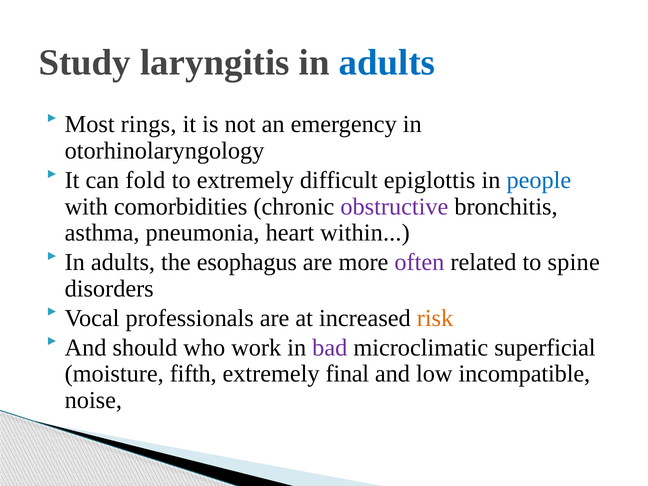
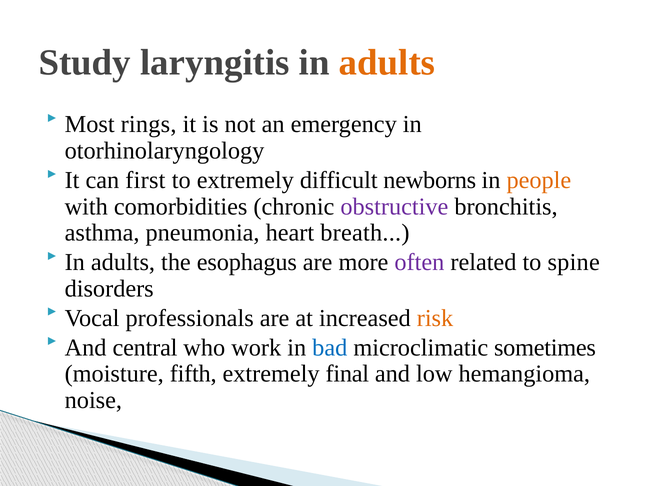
adults colour: blue -> orange (387, 63)
fold: fold -> first (145, 180)
epiglottis: epiglottis -> newborns (430, 180)
people colour: blue -> orange (539, 180)
within: within -> breath (365, 233)
should: should -> central (145, 348)
bad colour: purple -> blue (330, 348)
superficial: superficial -> sometimes (545, 348)
incompatible: incompatible -> hemangioma (524, 374)
